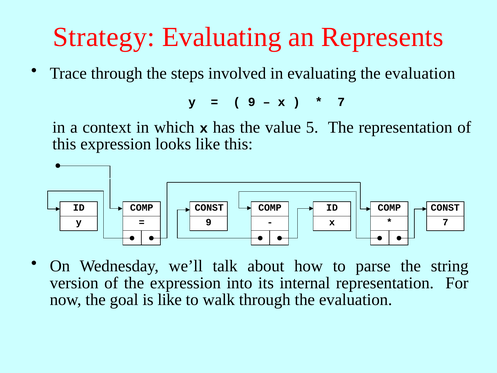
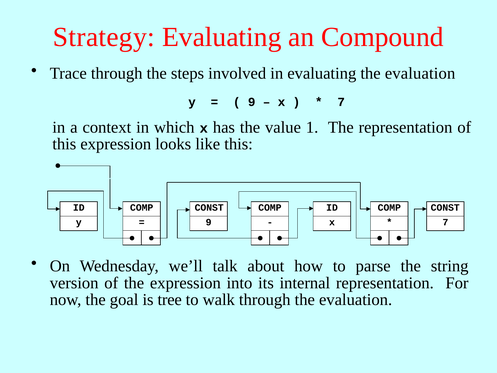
Represents: Represents -> Compound (382, 37)
5: 5 -> 1 (312, 127)
is like: like -> tree (170, 300)
